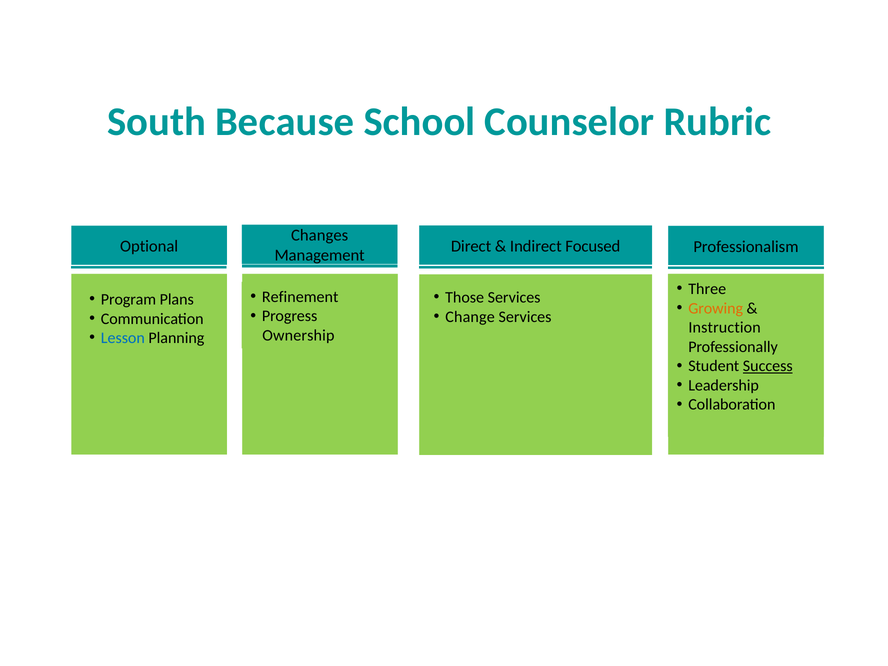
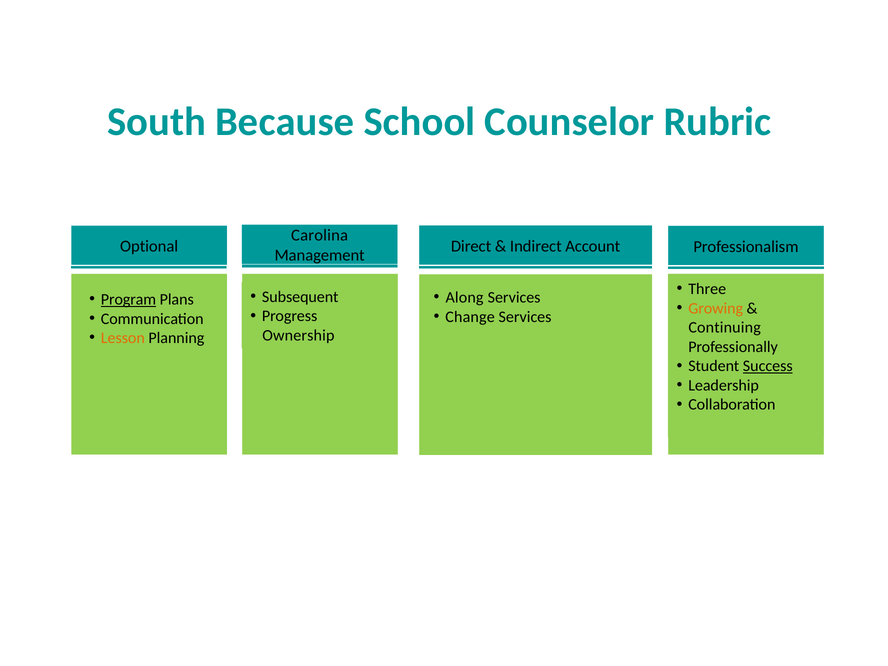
Changes: Changes -> Carolina (320, 235)
Focused: Focused -> Account (593, 246)
Refinement: Refinement -> Subsequent (300, 297)
Those: Those -> Along (465, 297)
Program underline: none -> present (128, 299)
Instruction: Instruction -> Continuing (725, 328)
Lesson colour: blue -> orange (123, 338)
